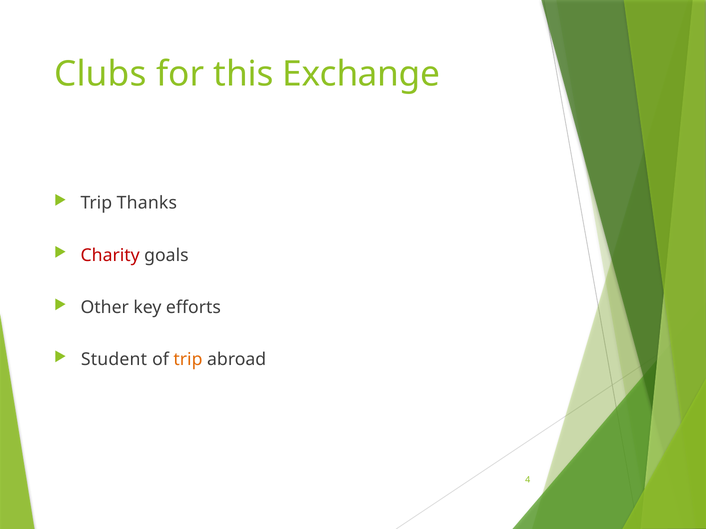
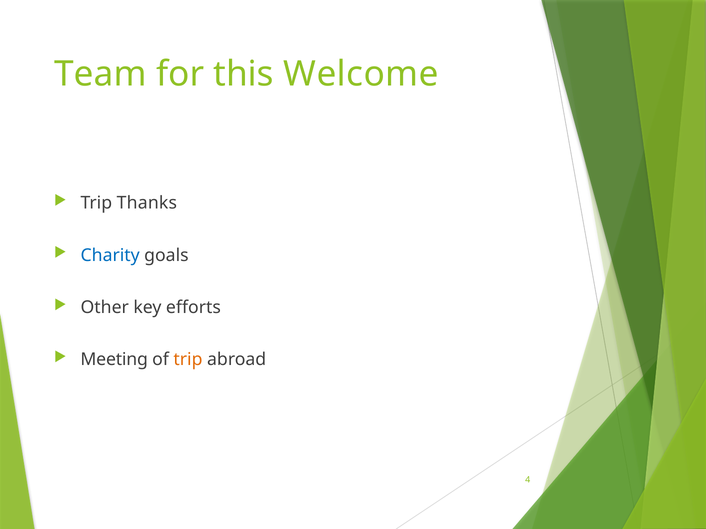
Clubs: Clubs -> Team (100, 74)
Exchange: Exchange -> Welcome (361, 74)
Charity colour: red -> blue (110, 256)
Student: Student -> Meeting (114, 360)
